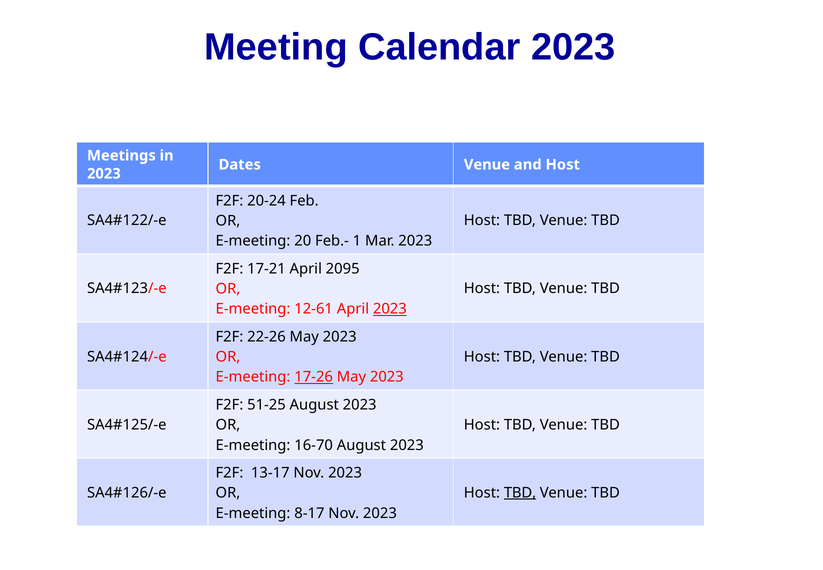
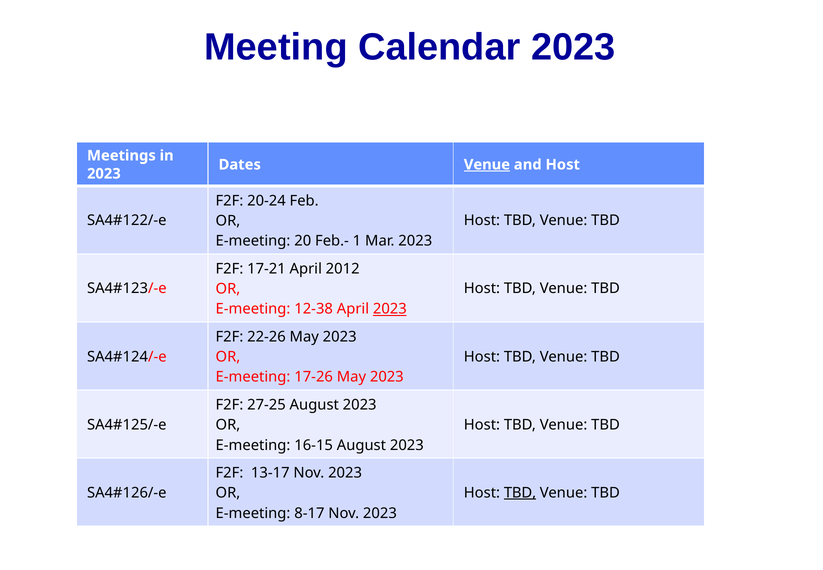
Venue underline: none -> present (487, 165)
2095: 2095 -> 2012 (343, 269)
12-61: 12-61 -> 12-38 (314, 309)
17-26 underline: present -> none (314, 377)
51-25: 51-25 -> 27-25 (266, 405)
16-70: 16-70 -> 16-15 (314, 445)
